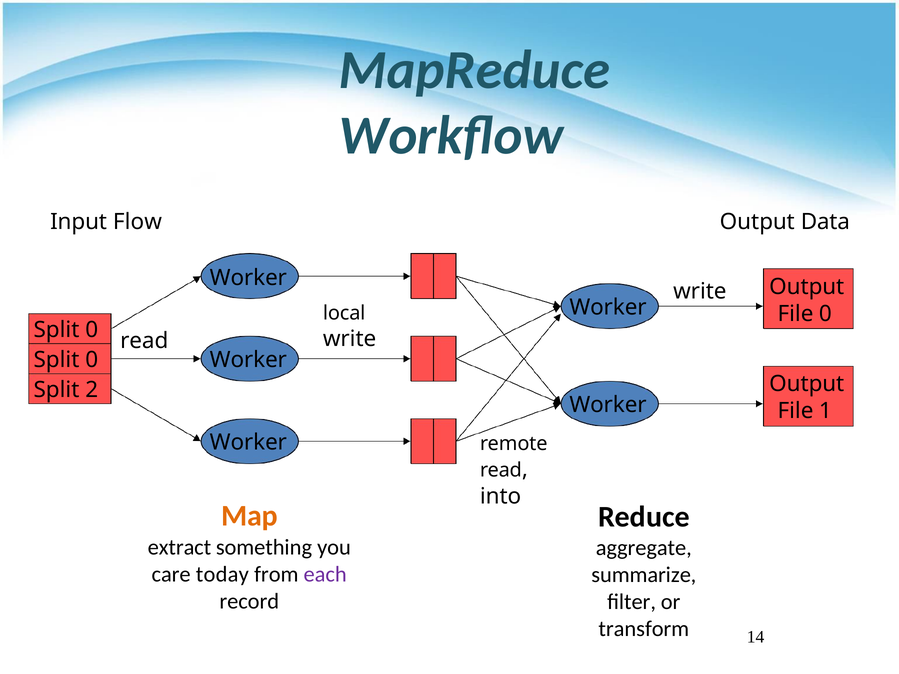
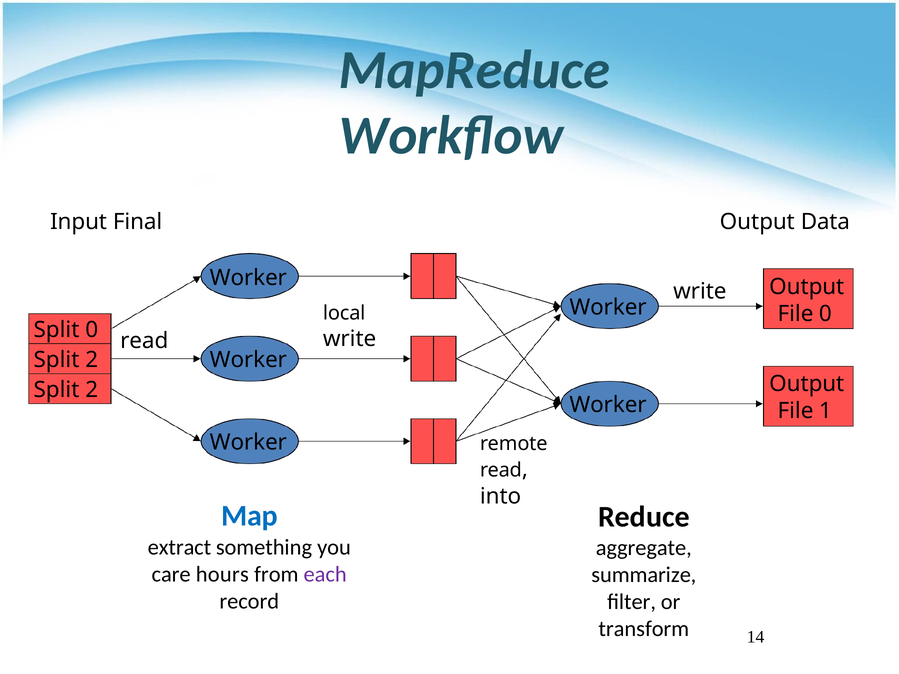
Flow: Flow -> Final (138, 222)
0: 0 -> 2 (92, 360)
Map colour: orange -> blue (249, 516)
today: today -> hours (222, 575)
